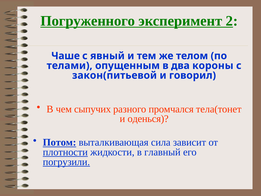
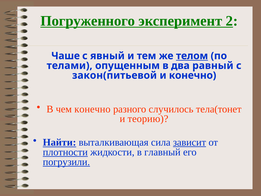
телом underline: none -> present (192, 56)
короны: короны -> равный (213, 66)
и говорил: говорил -> конечно (193, 75)
чем сыпучих: сыпучих -> конечно (92, 109)
промчался: промчался -> случилось (171, 109)
оденься: оденься -> теорию (148, 119)
Потом: Потом -> Найти (59, 142)
зависит underline: none -> present (190, 142)
